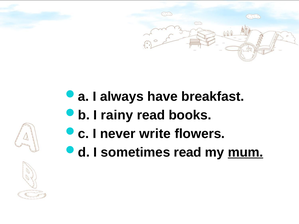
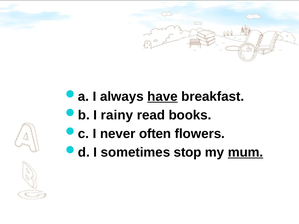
have underline: none -> present (163, 97)
write: write -> often (155, 134)
sometimes read: read -> stop (188, 152)
